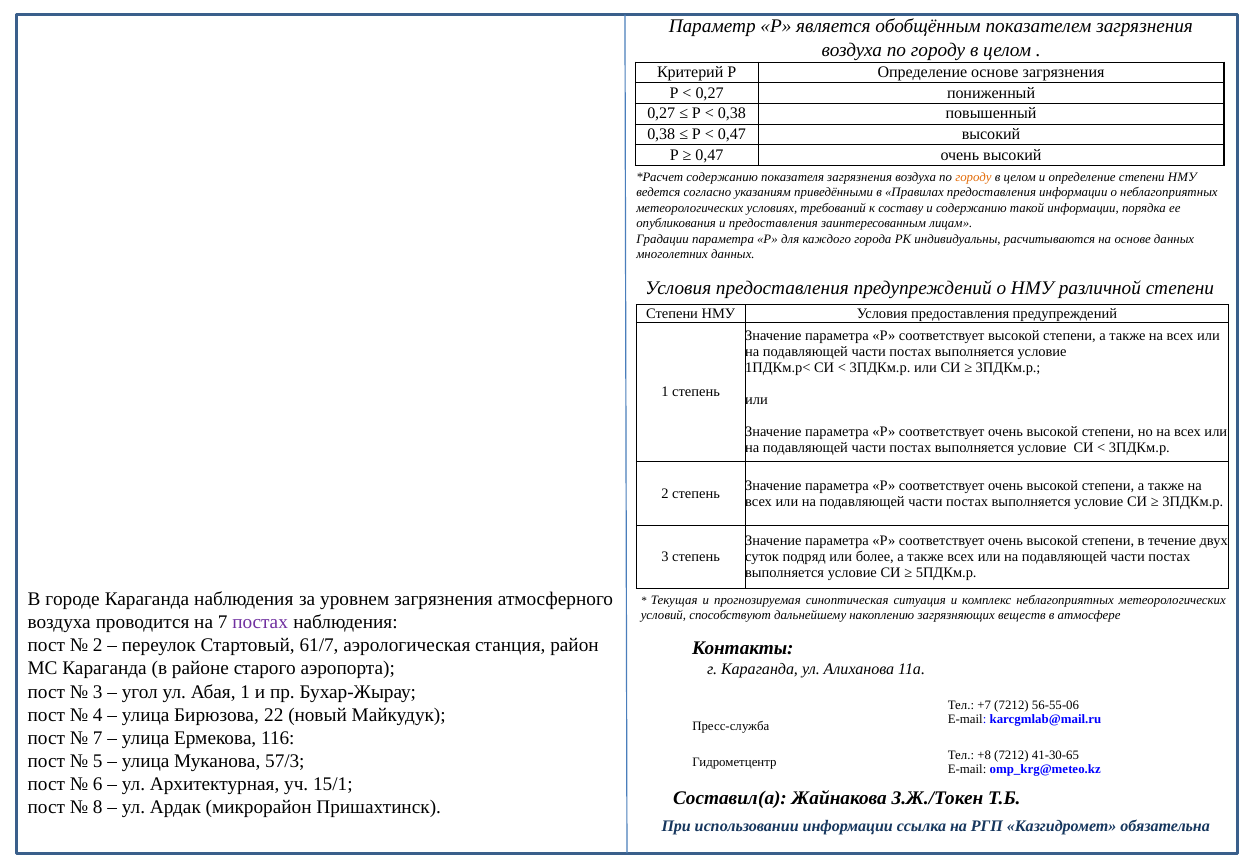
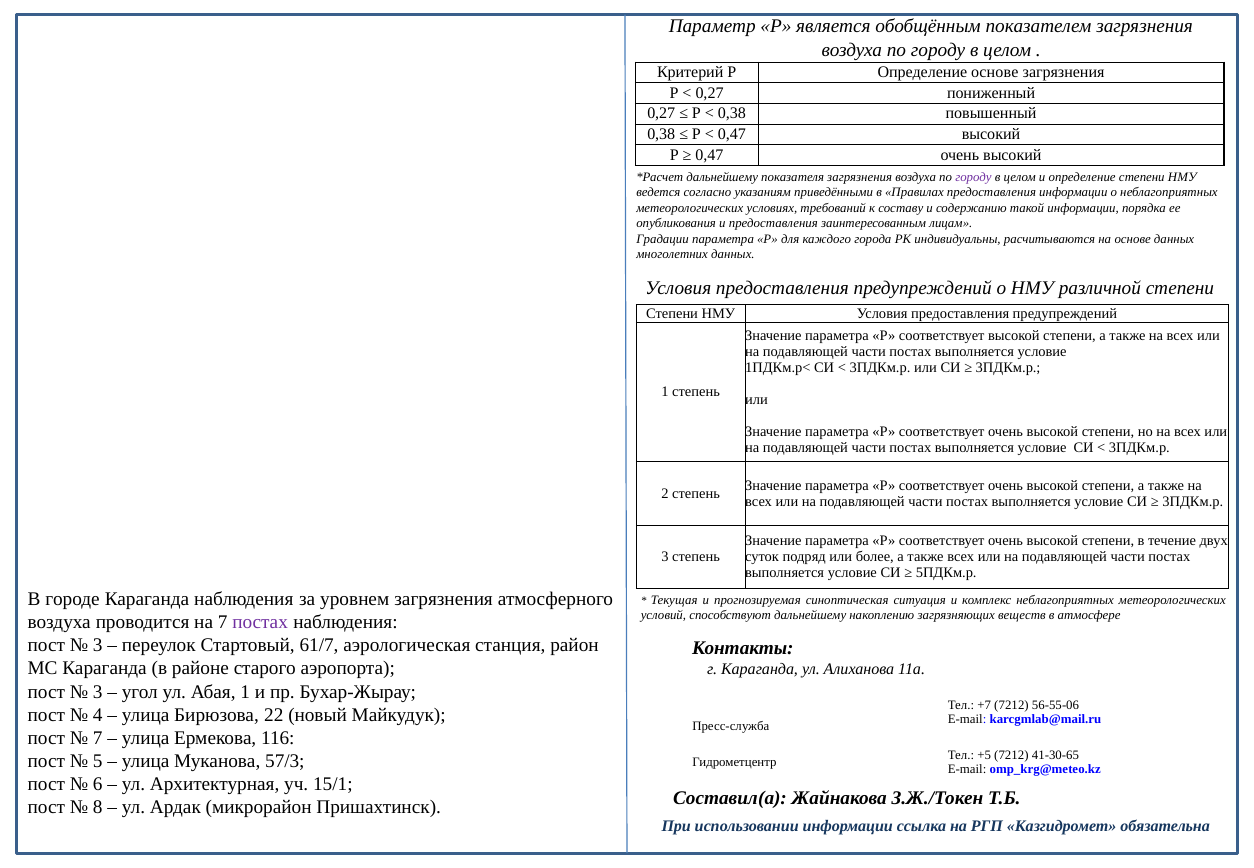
содержанию: содержанию -> дальнейшему (722, 177)
городу colour: orange -> purple (973, 177)
2: 2 -> 3 (98, 646)
+8: +8 -> +5 (984, 755)
